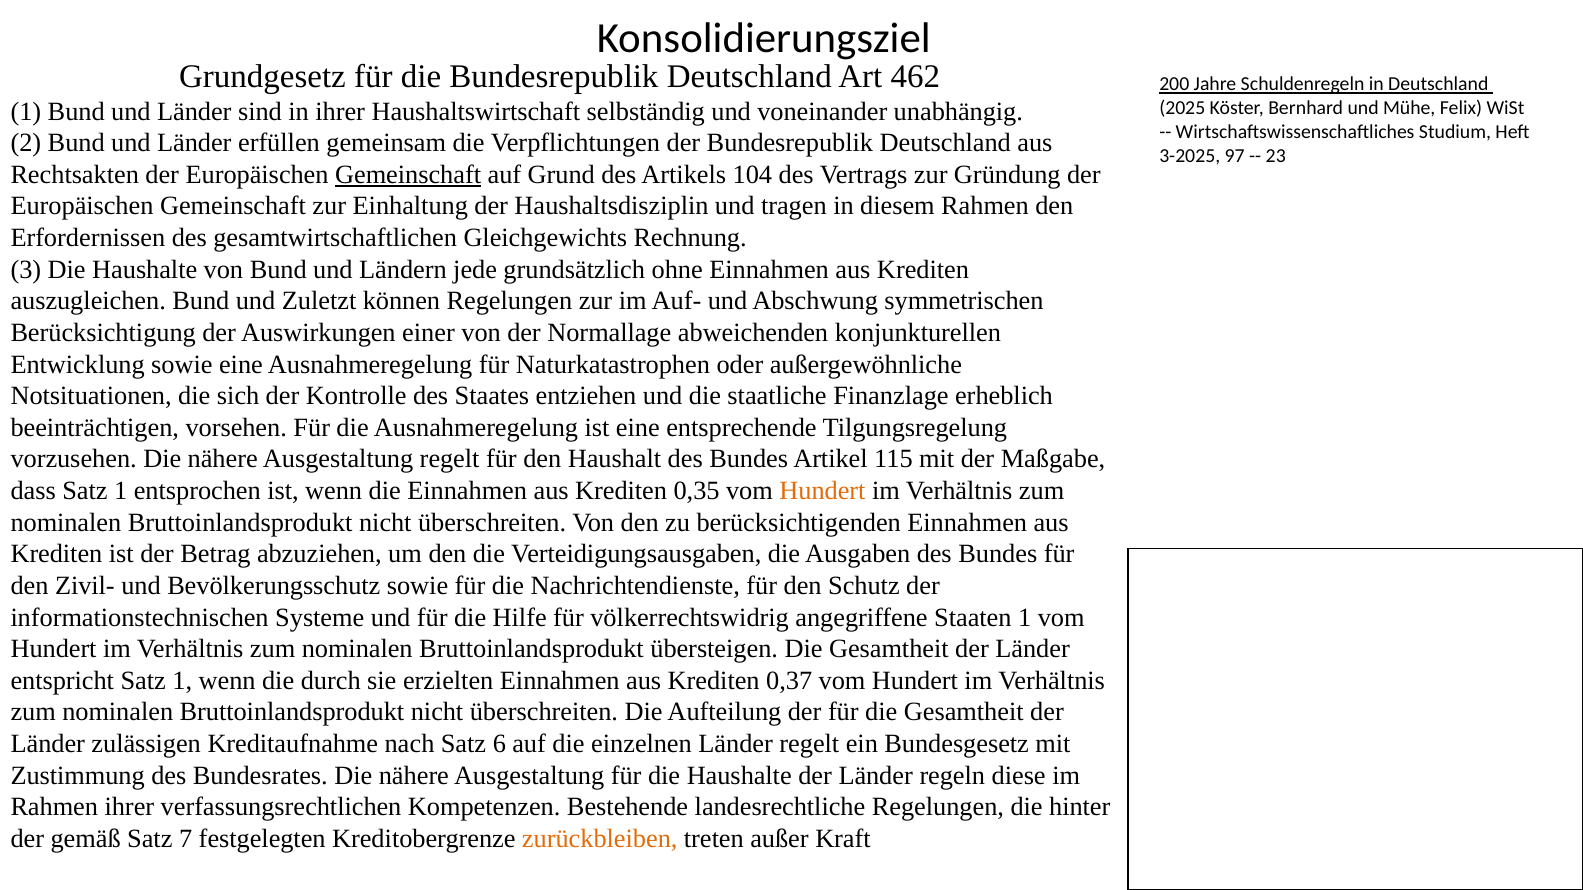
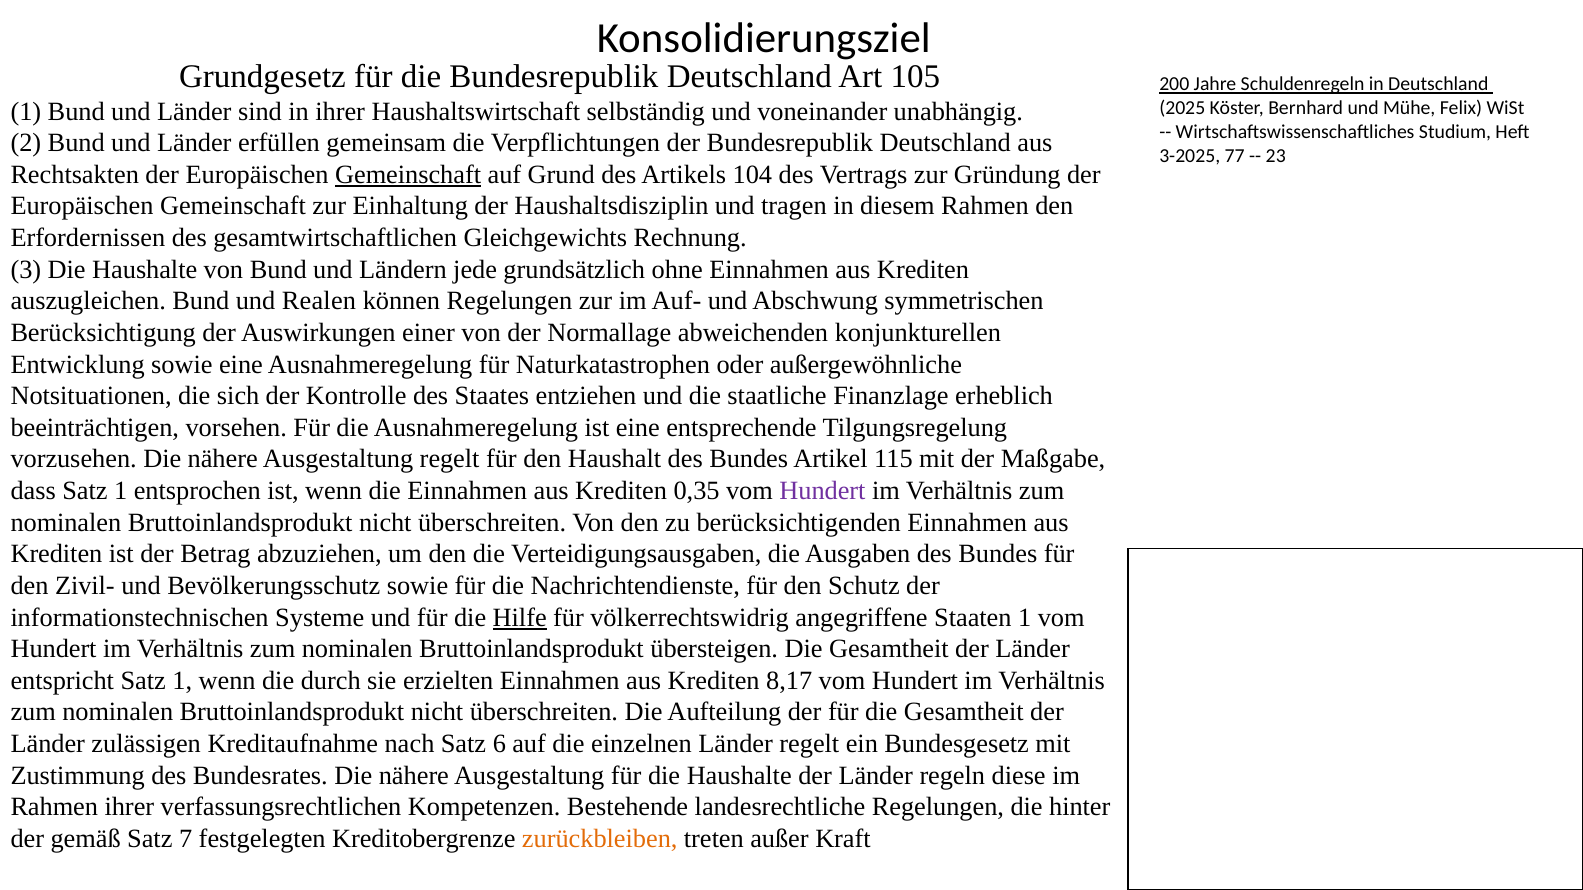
462: 462 -> 105 (915, 76)
97: 97 -> 77 (1235, 156)
Zuletzt: Zuletzt -> Realen (319, 301)
Hundert colour: orange -> purple (822, 491)
Hilfe underline: none -> present (520, 618)
0,37: 0,37 -> 8,17 (789, 681)
